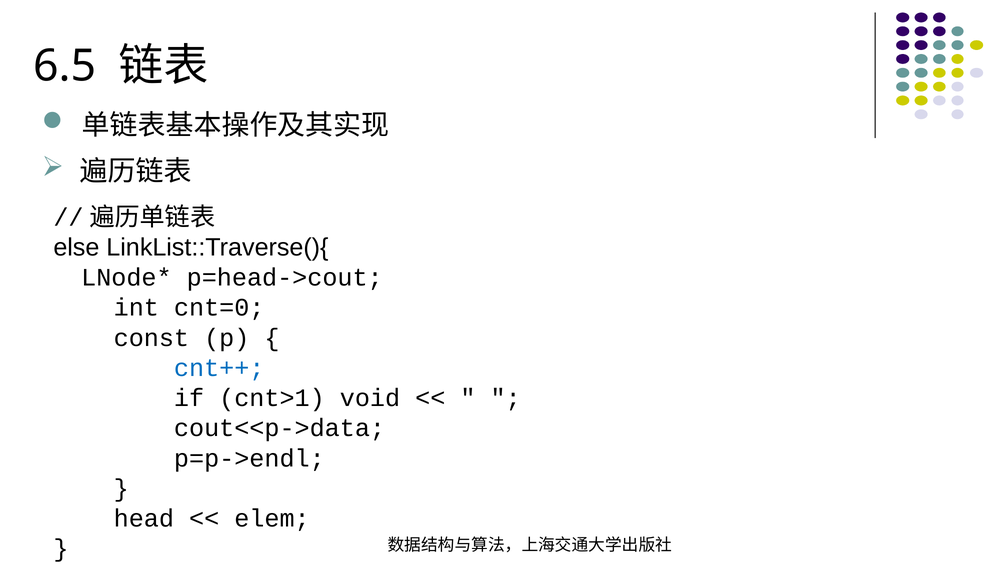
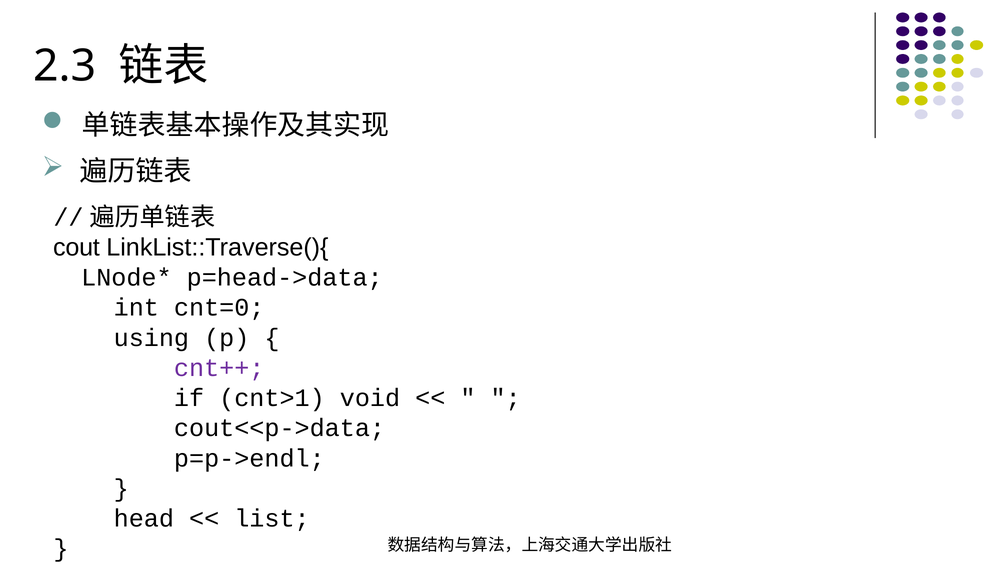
6.5: 6.5 -> 2.3 (65, 66)
else: else -> cout (76, 248)
p=head->cout: p=head->cout -> p=head->data (285, 278)
const: const -> using (151, 338)
cnt++ colour: blue -> purple (219, 368)
elem: elem -> list (272, 519)
